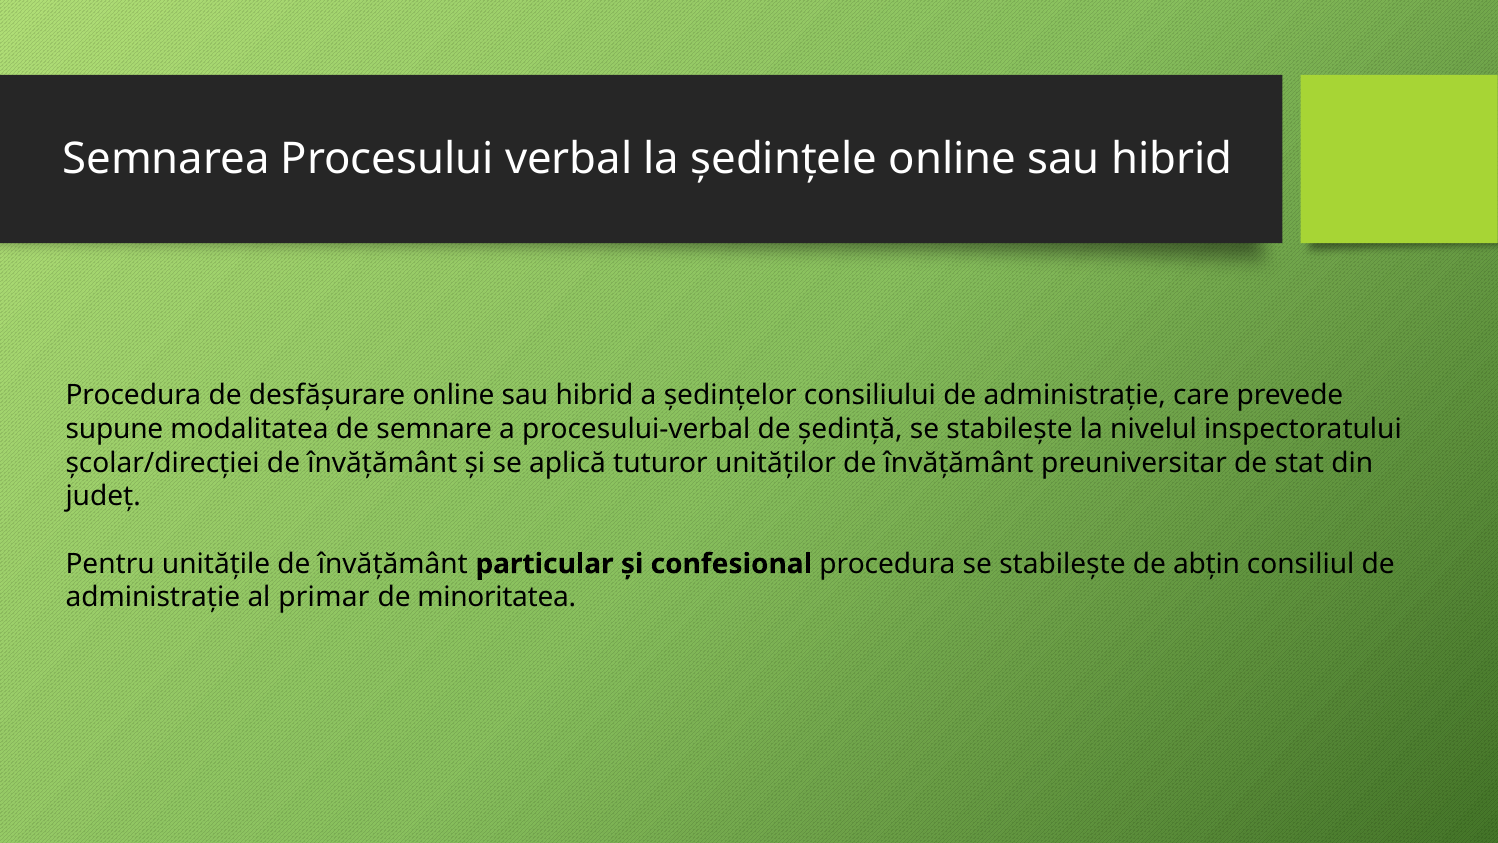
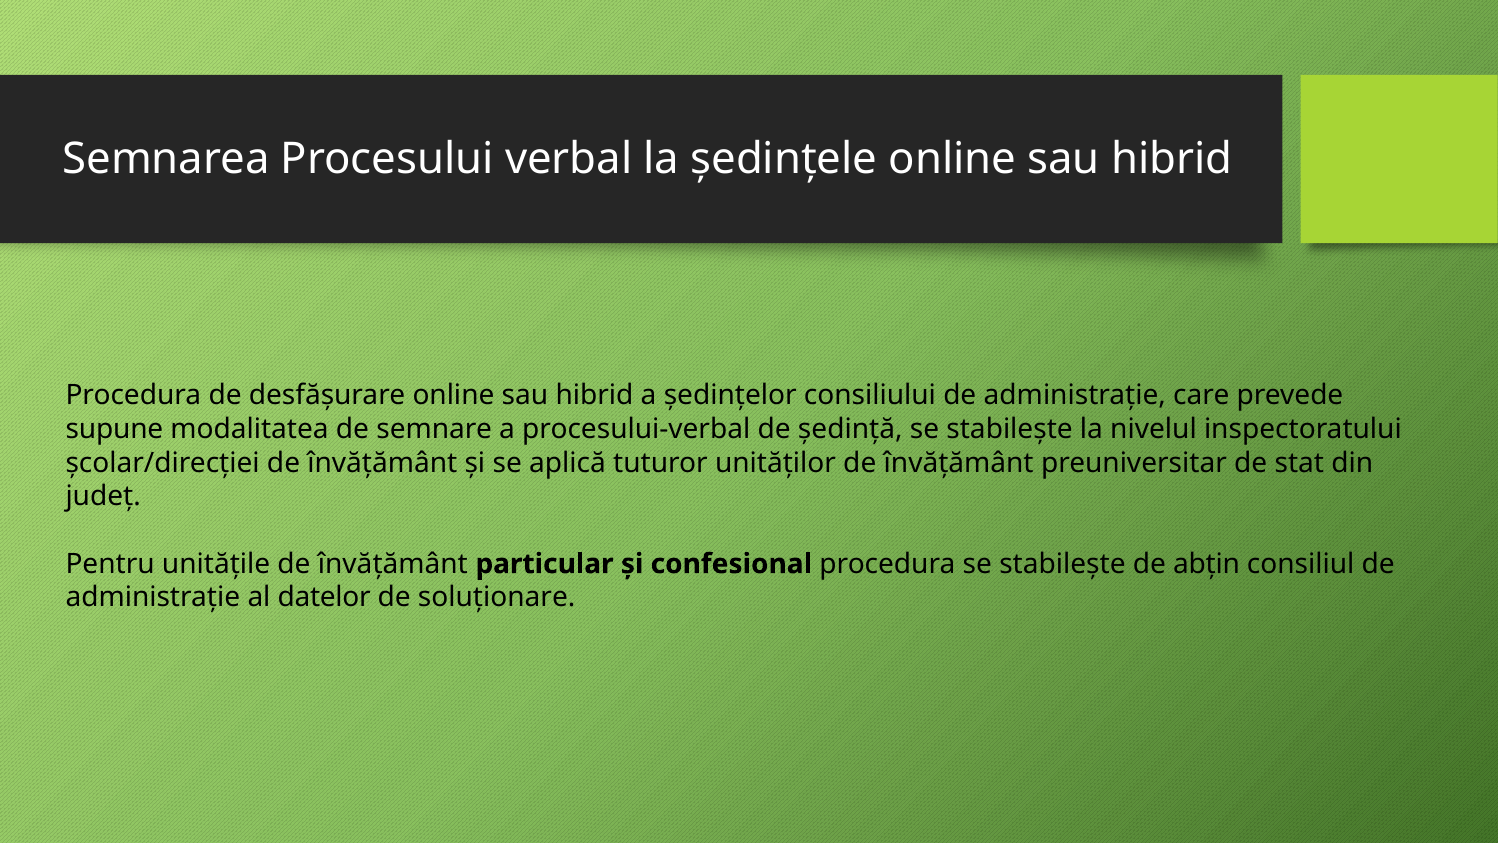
primar: primar -> datelor (324, 597)
minoritatea: minoritatea -> soluționare (497, 597)
